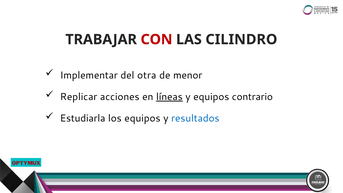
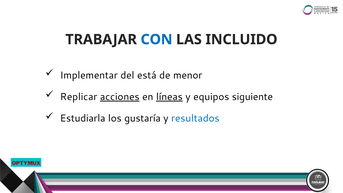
CON colour: red -> blue (157, 39)
CILINDRO: CILINDRO -> INCLUIDO (241, 39)
otra: otra -> está (147, 75)
acciones underline: none -> present (120, 97)
contrario: contrario -> siguiente (252, 97)
los equipos: equipos -> gustaría (142, 118)
